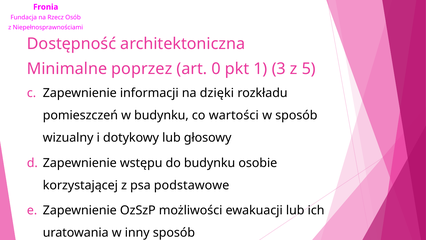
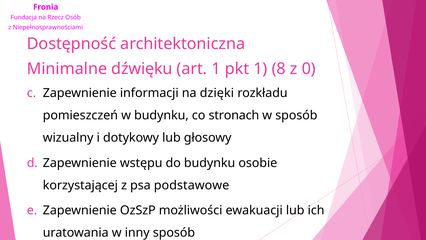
poprzez: poprzez -> dźwięku (142, 69)
art 0: 0 -> 1 (216, 69)
3: 3 -> 8 (279, 69)
5: 5 -> 0 (309, 69)
wartości: wartości -> stronach (234, 115)
